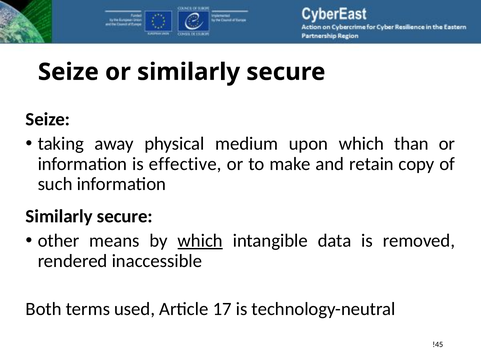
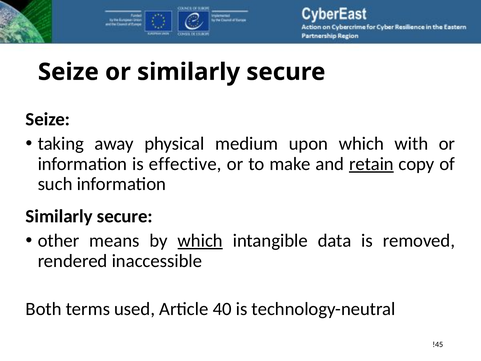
than: than -> with (411, 144)
retain underline: none -> present (371, 164)
17: 17 -> 40 (222, 309)
